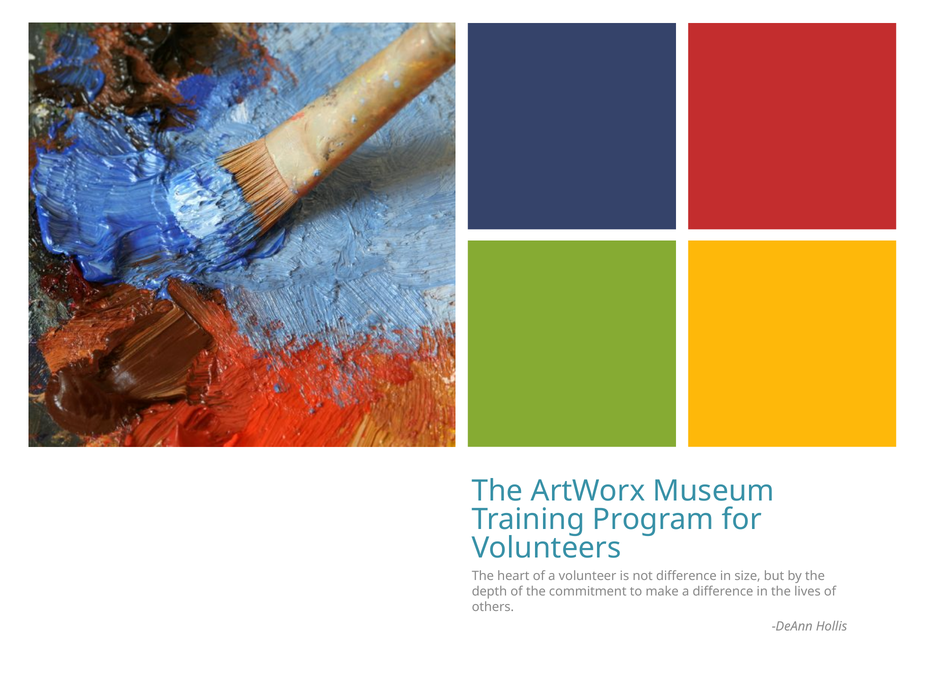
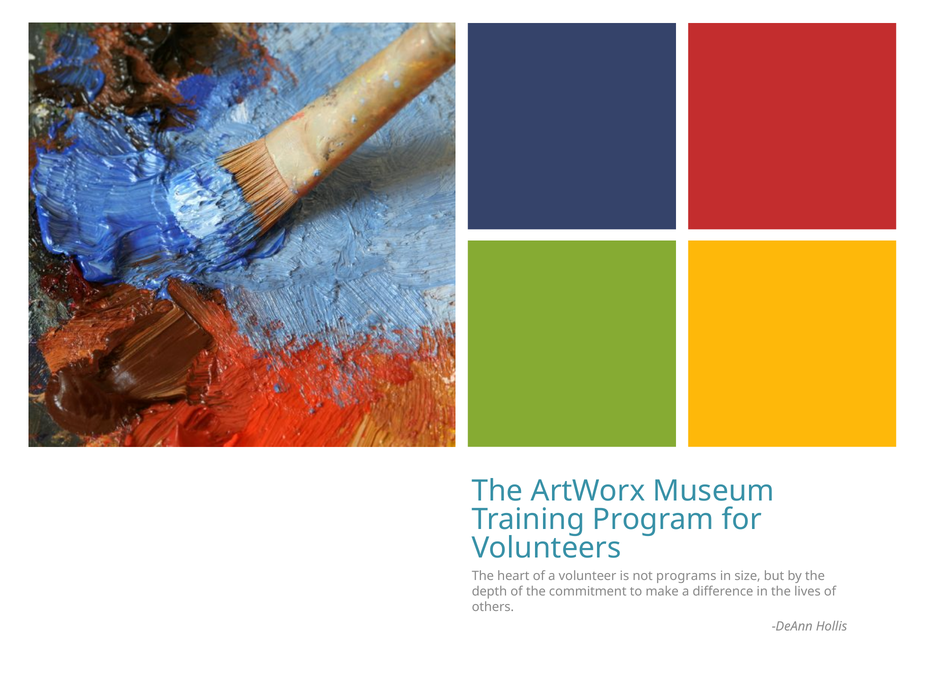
not difference: difference -> programs (686, 576)
